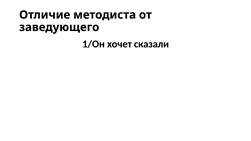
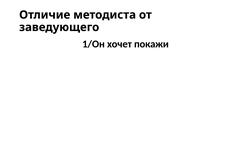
сказали: сказали -> покажи (151, 44)
